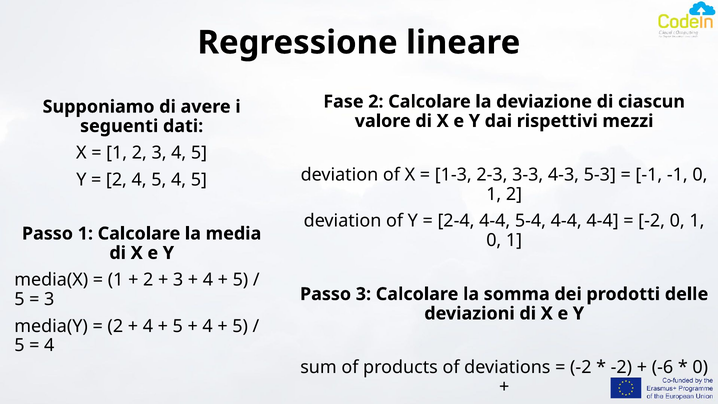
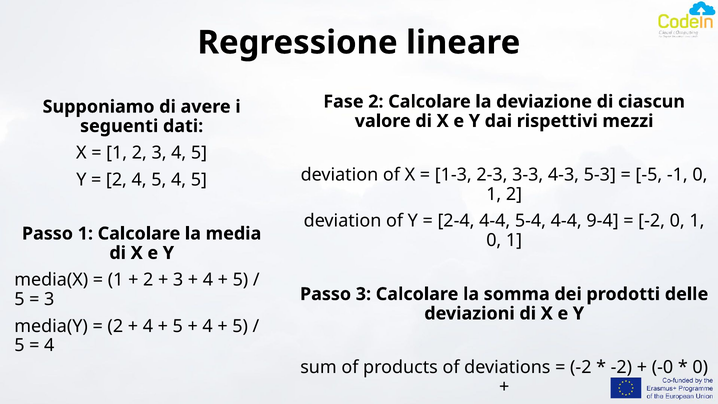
-1: -1 -> -5 (649, 175)
4-4 4-4: 4-4 -> 9-4 (603, 221)
-6: -6 -> -0 (662, 367)
